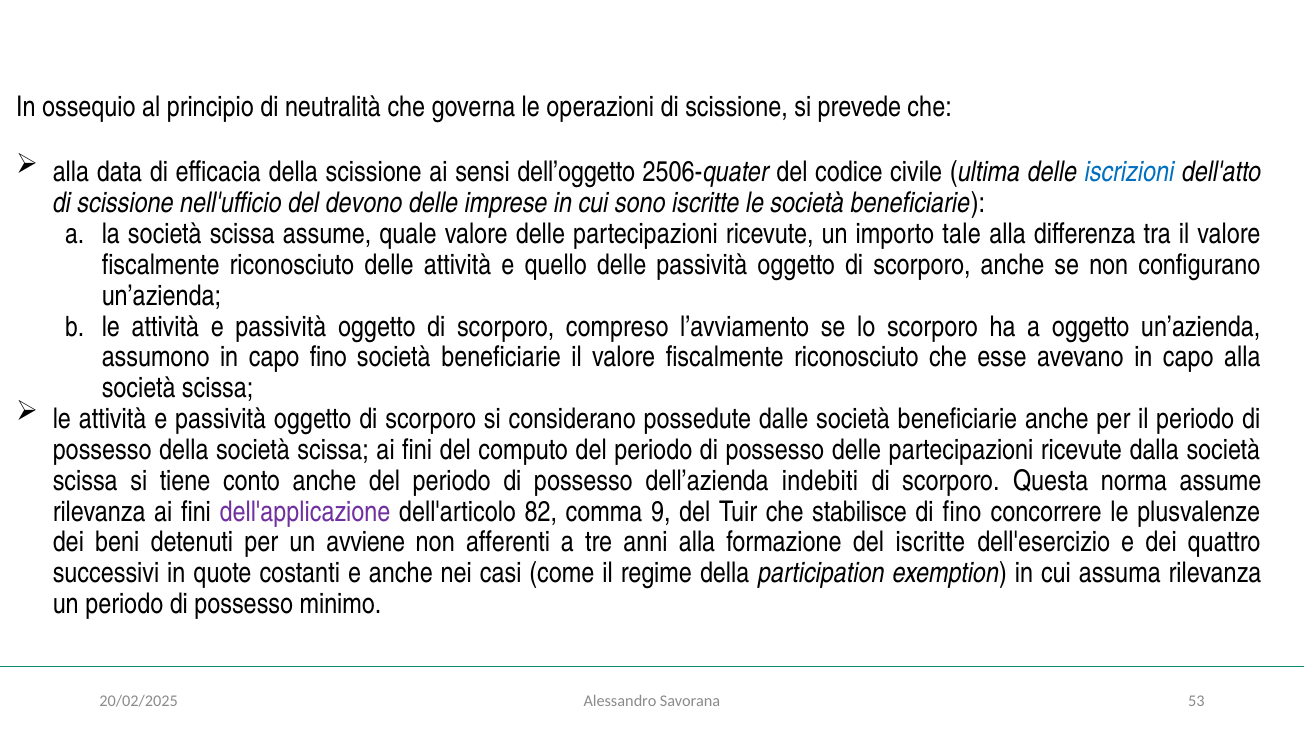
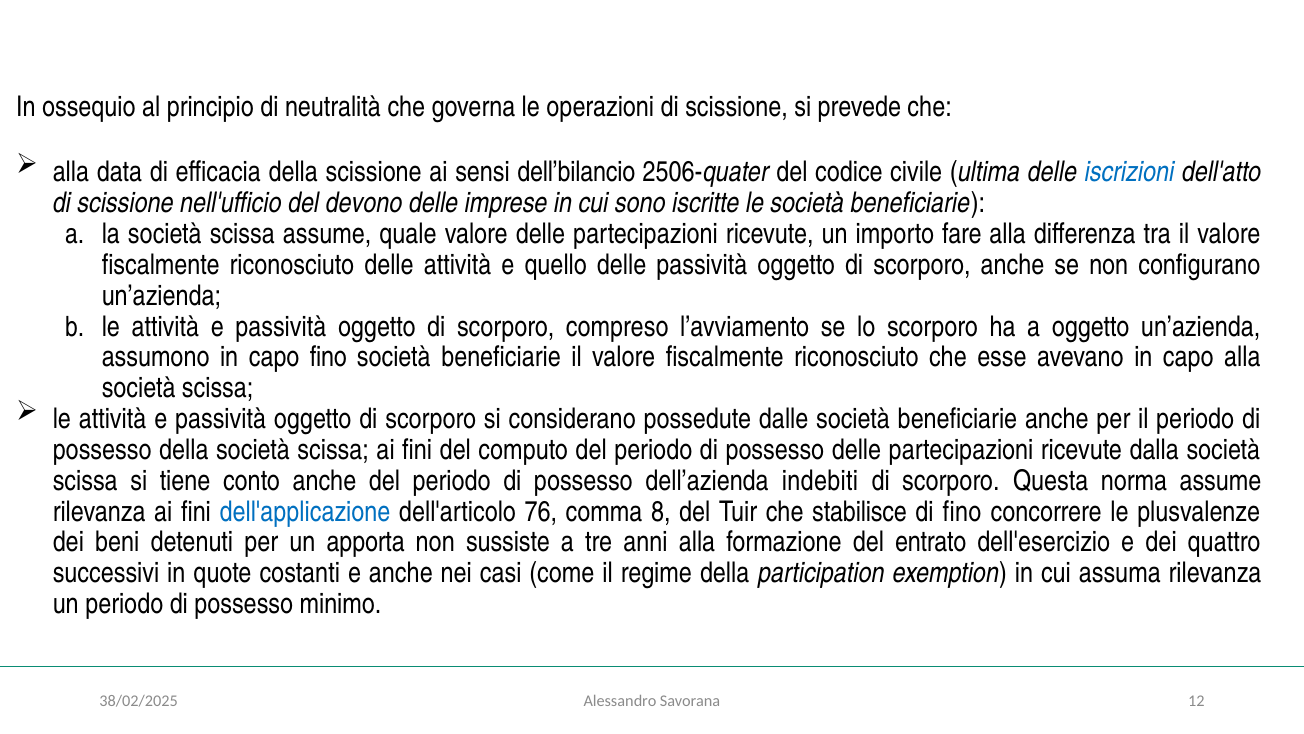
dell’oggetto: dell’oggetto -> dell’bilancio (576, 172)
tale: tale -> fare (962, 234)
dell'applicazione colour: purple -> blue (305, 511)
82: 82 -> 76 (541, 511)
9: 9 -> 8 (661, 511)
avviene: avviene -> apporta (366, 542)
afferenti: afferenti -> sussiste (508, 542)
del iscritte: iscritte -> entrato (931, 542)
53: 53 -> 12 (1196, 700)
20/02/2025: 20/02/2025 -> 38/02/2025 (139, 700)
